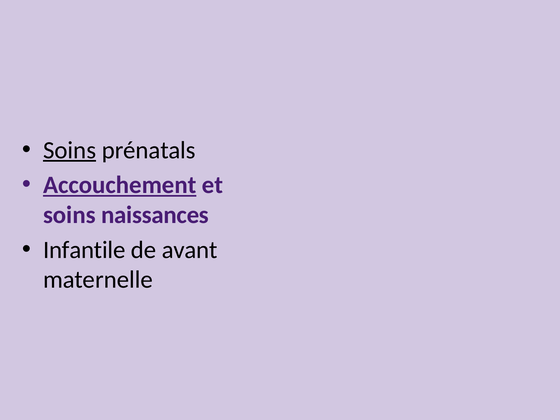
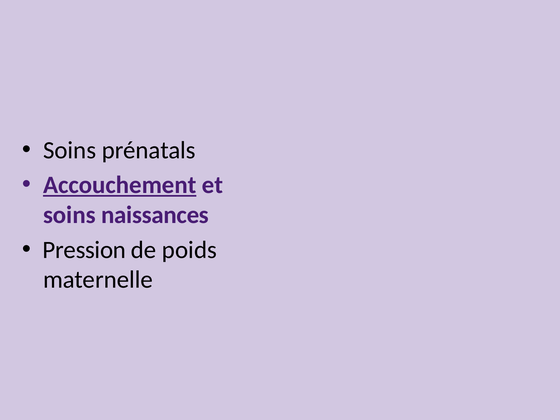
Soins underline: present -> none (70, 150)
Infantile: Infantile -> Pression (84, 250)
avant: avant -> poids (189, 250)
